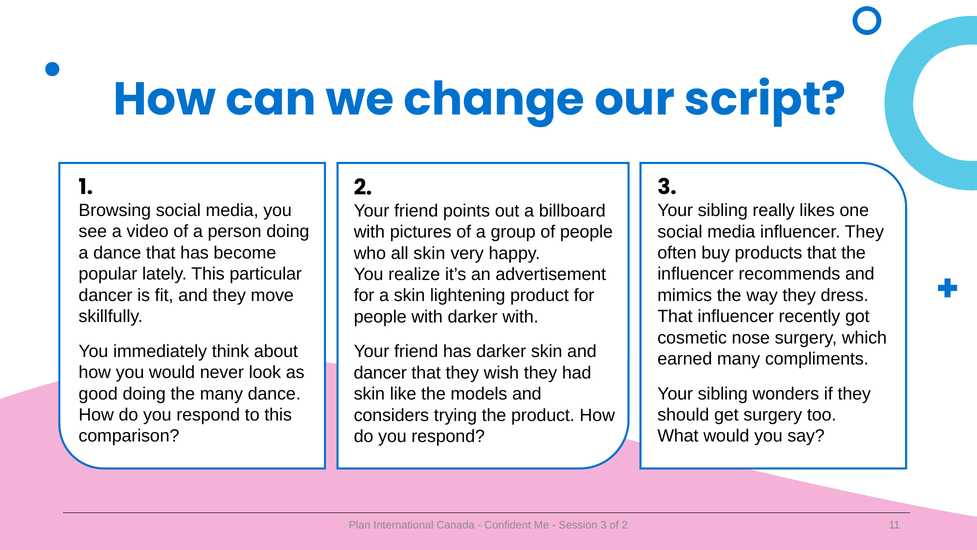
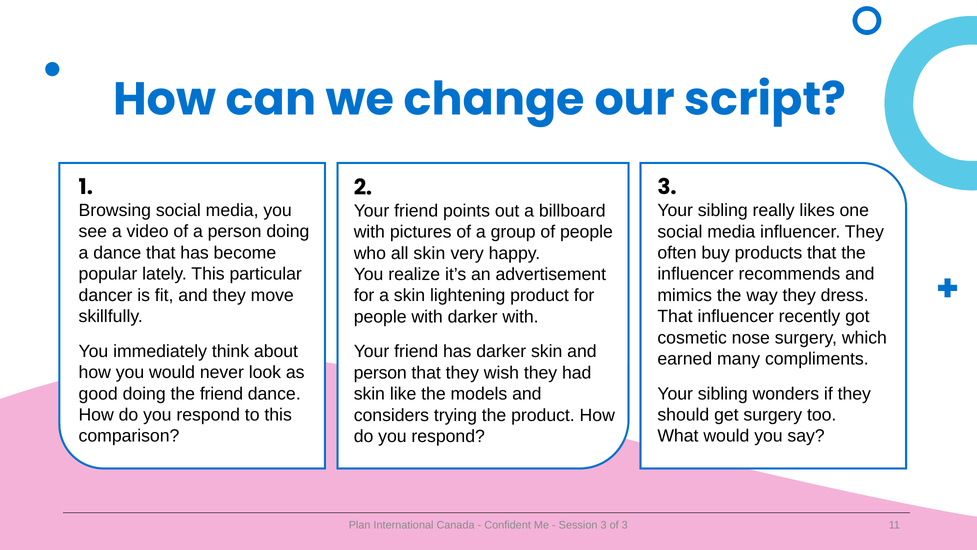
dancer: dancer -> person (380, 373)
the many: many -> friend (222, 393)
of 2: 2 -> 3 (625, 525)
